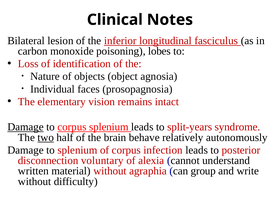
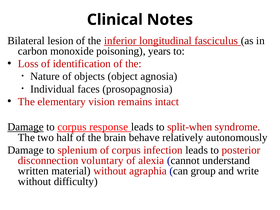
lobes: lobes -> years (159, 51)
corpus splenium: splenium -> response (109, 127)
split-years: split-years -> split-when (190, 127)
two underline: present -> none (46, 137)
